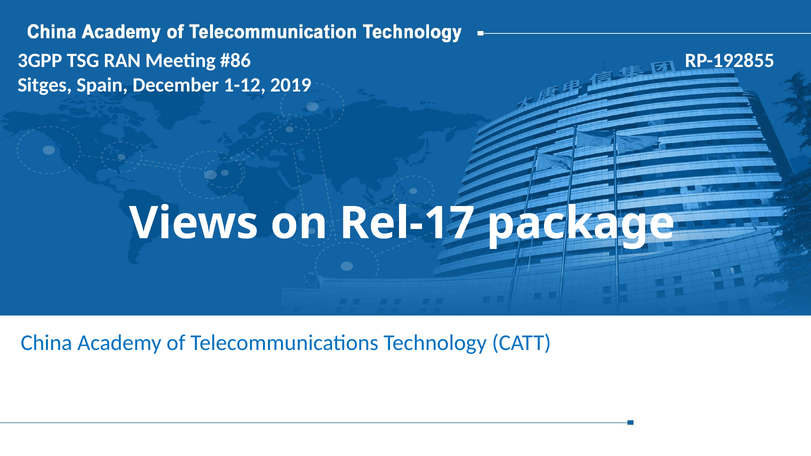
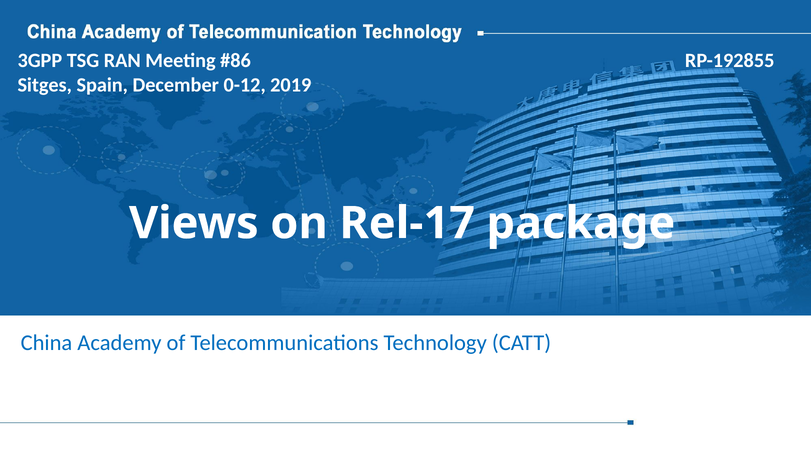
1-12: 1-12 -> 0-12 (245, 85)
